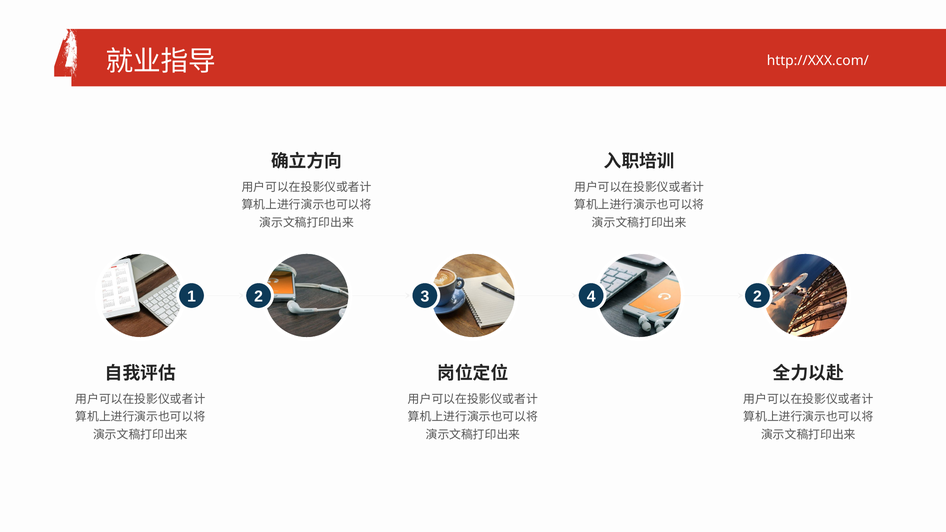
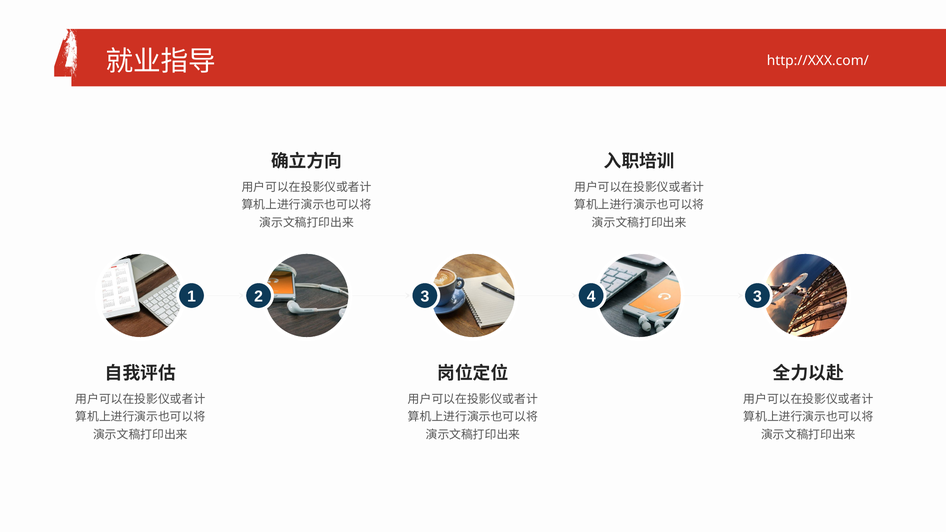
1 2: 2 -> 3 (757, 297)
